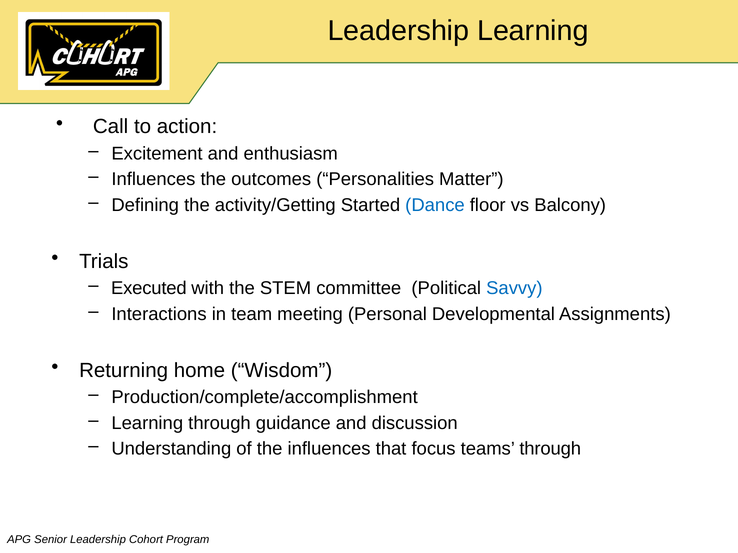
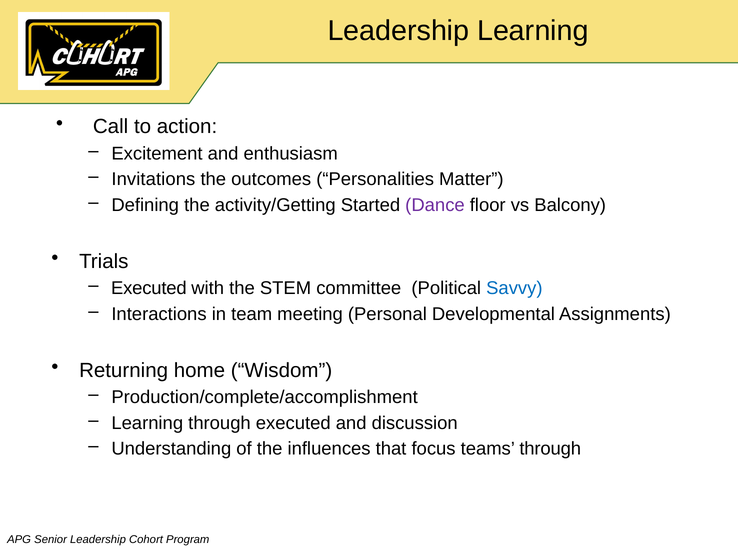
Influences: Influences -> Invitations (153, 179)
Dance colour: blue -> purple (435, 205)
through guidance: guidance -> executed (293, 423)
